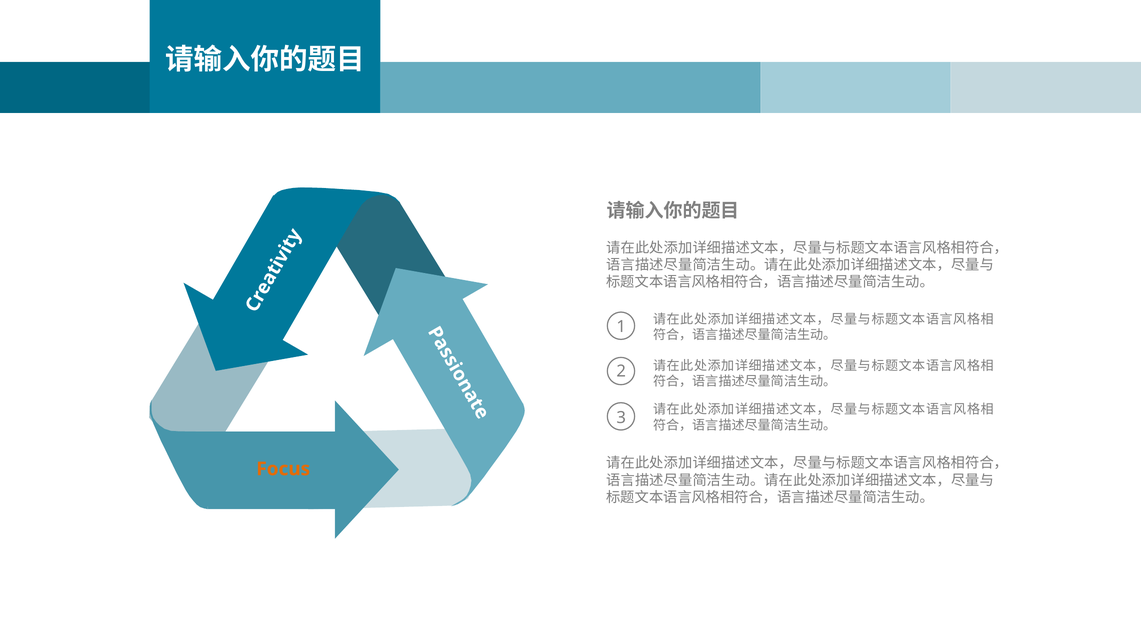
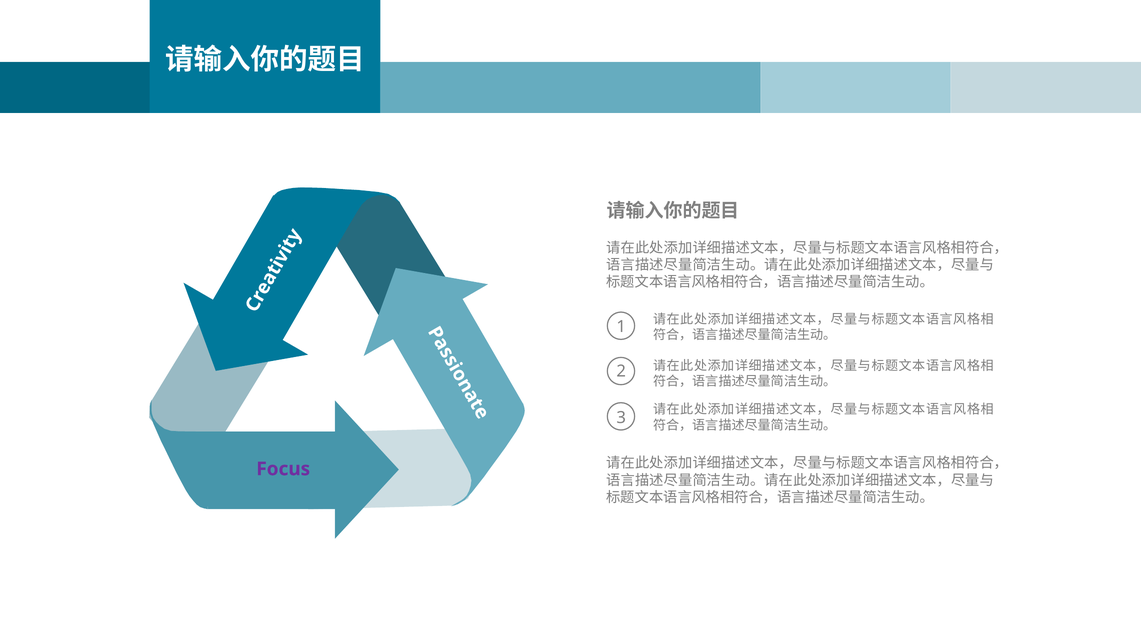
Focus colour: orange -> purple (283, 469)
